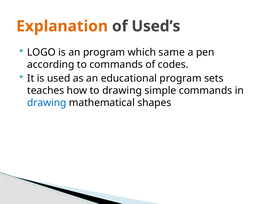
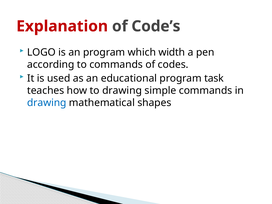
Explanation colour: orange -> red (62, 26)
Used’s: Used’s -> Code’s (156, 26)
same: same -> width (172, 52)
sets: sets -> task (214, 78)
